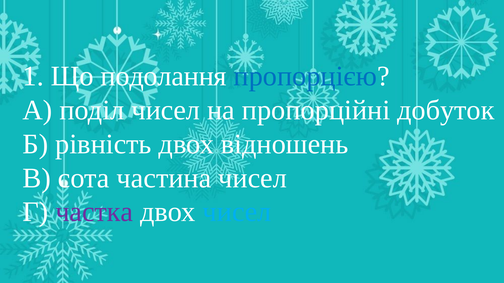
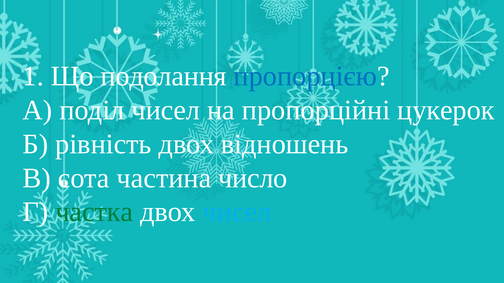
добуток: добуток -> цукерок (446, 110)
частина чисел: чисел -> число (253, 178)
частка colour: purple -> green (94, 212)
